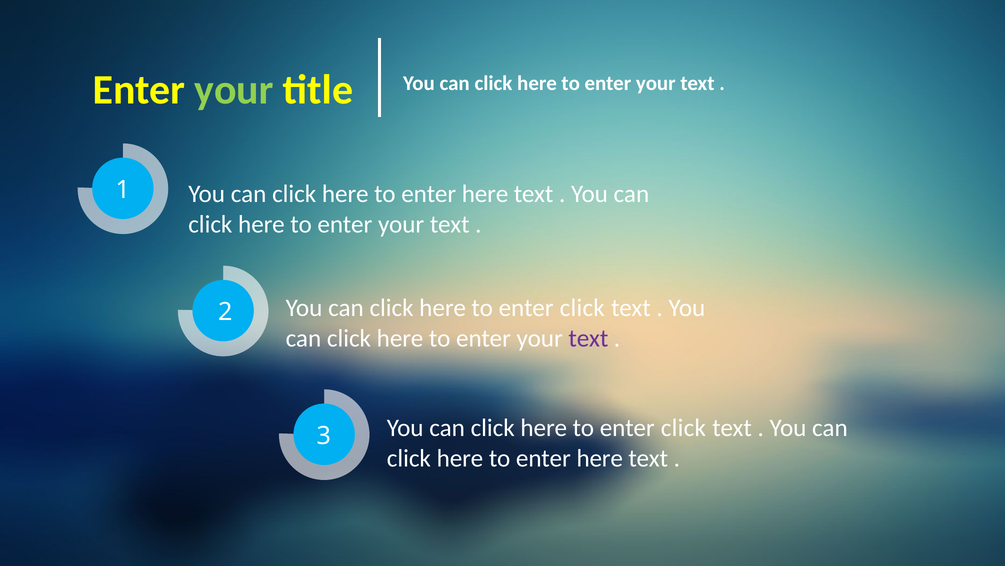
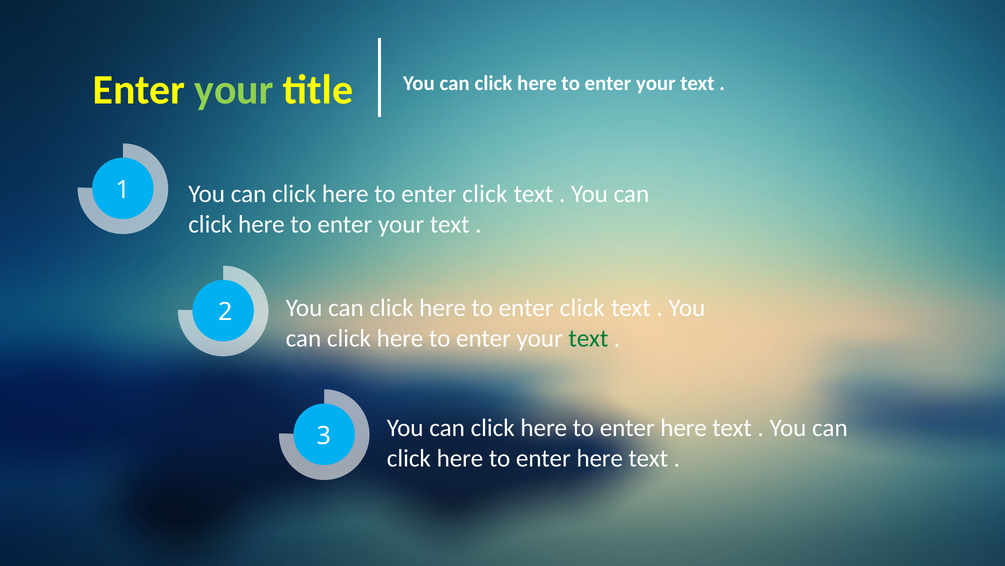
here: here -> click (485, 194)
text colour: purple -> green (588, 338)
click: click -> here (684, 428)
